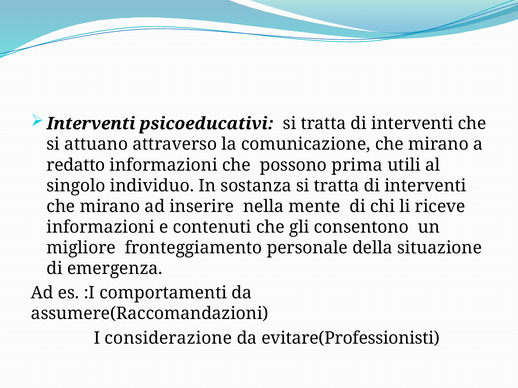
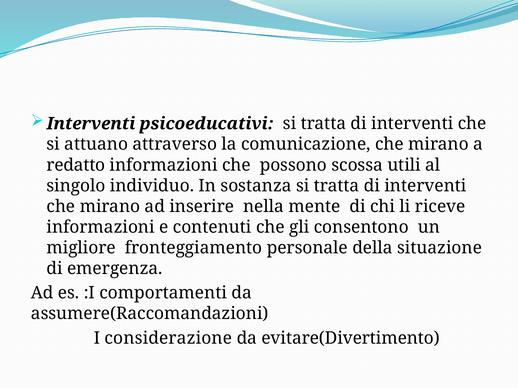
prima: prima -> scossa (357, 165)
evitare(Professionisti: evitare(Professionisti -> evitare(Divertimento (351, 338)
